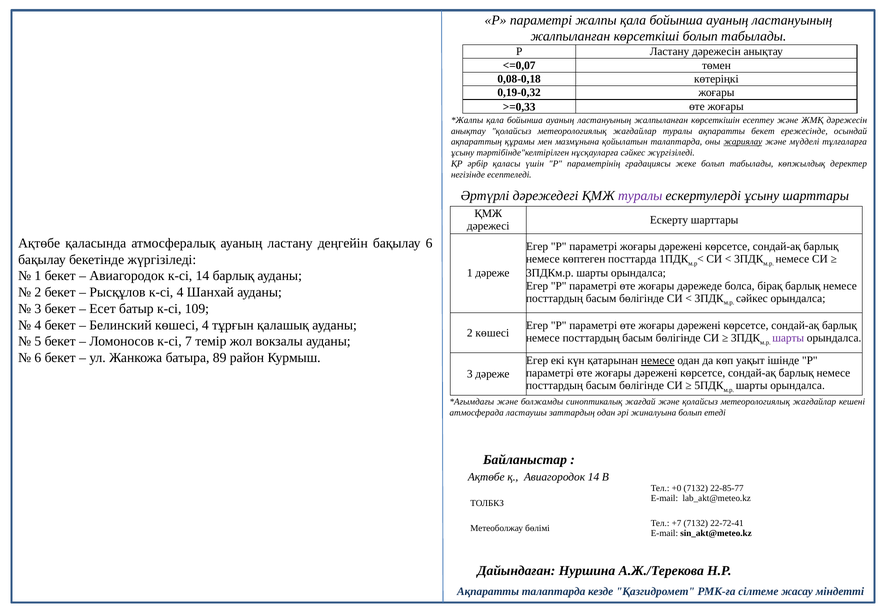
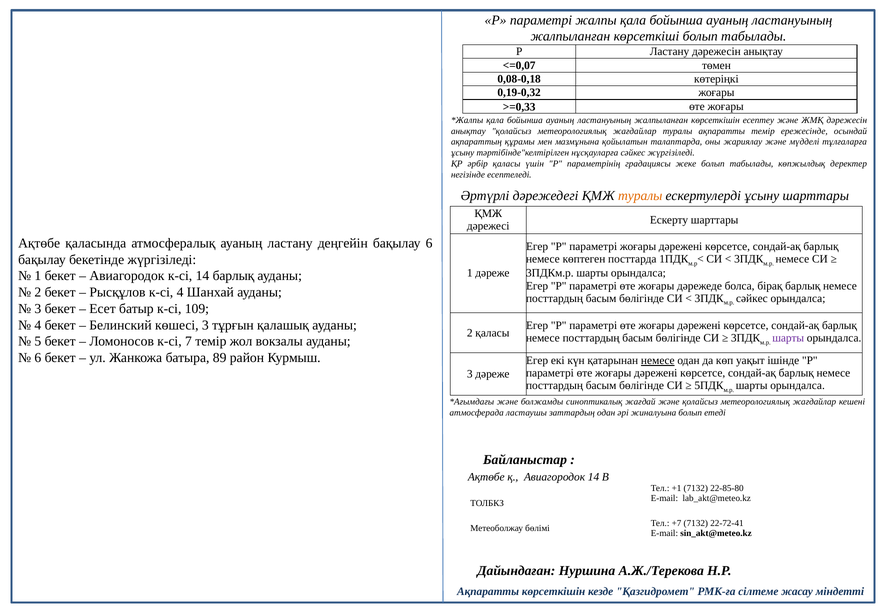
ақпаратты бекет: бекет -> темір (763, 131)
жариялау underline: present -> none (743, 142)
туралы colour: purple -> orange (640, 196)
көшесі 4: 4 -> 3 (205, 325)
2 көшесі: көшесі -> қаласы (492, 333)
+0: +0 -> +1 (676, 488)
22-85-77: 22-85-77 -> 22-85-80 (727, 488)
Ақпаратты талаптарда: талаптарда -> көрсеткішін (554, 592)
